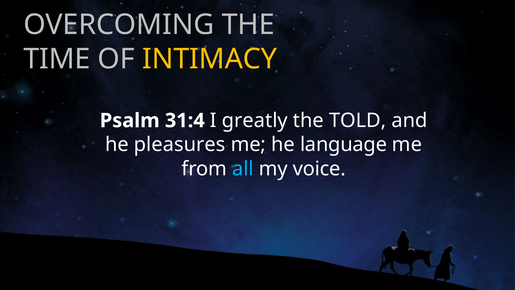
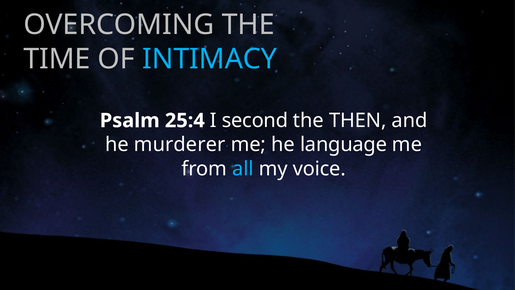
INTIMACY colour: yellow -> light blue (210, 59)
31:4: 31:4 -> 25:4 (185, 120)
greatly: greatly -> second (255, 120)
TOLD: TOLD -> THEN (358, 120)
pleasures: pleasures -> murderer (180, 145)
